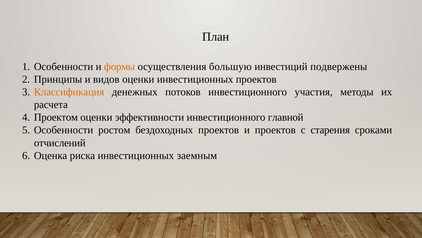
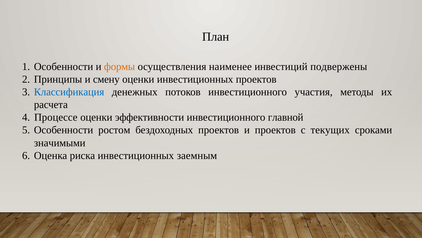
большую: большую -> наименее (230, 67)
видов: видов -> смену (106, 79)
Классификация colour: orange -> blue (69, 92)
Проектом: Проектом -> Процессе (56, 117)
старения: старения -> текущих (330, 130)
отчислений: отчислений -> значимыми (60, 142)
